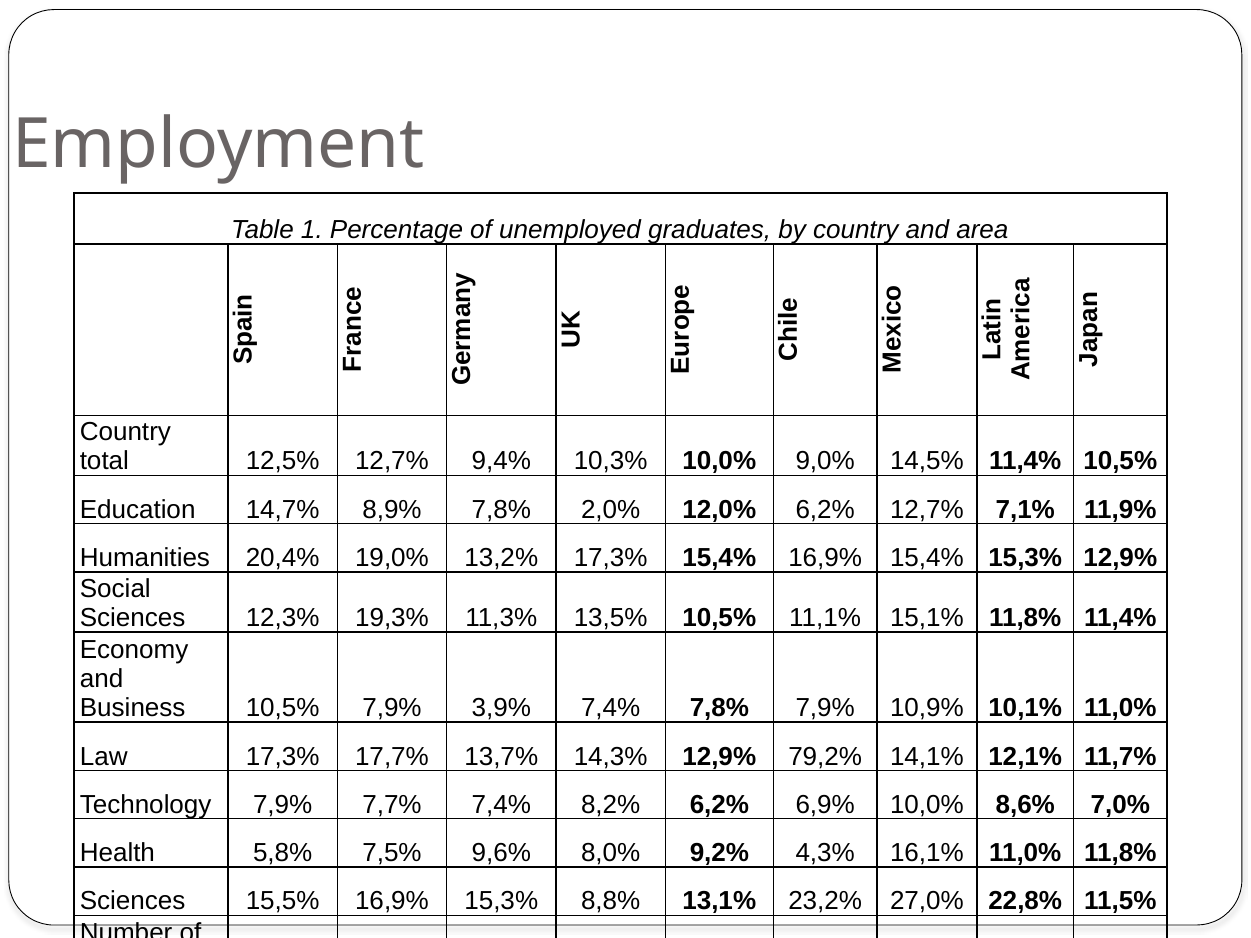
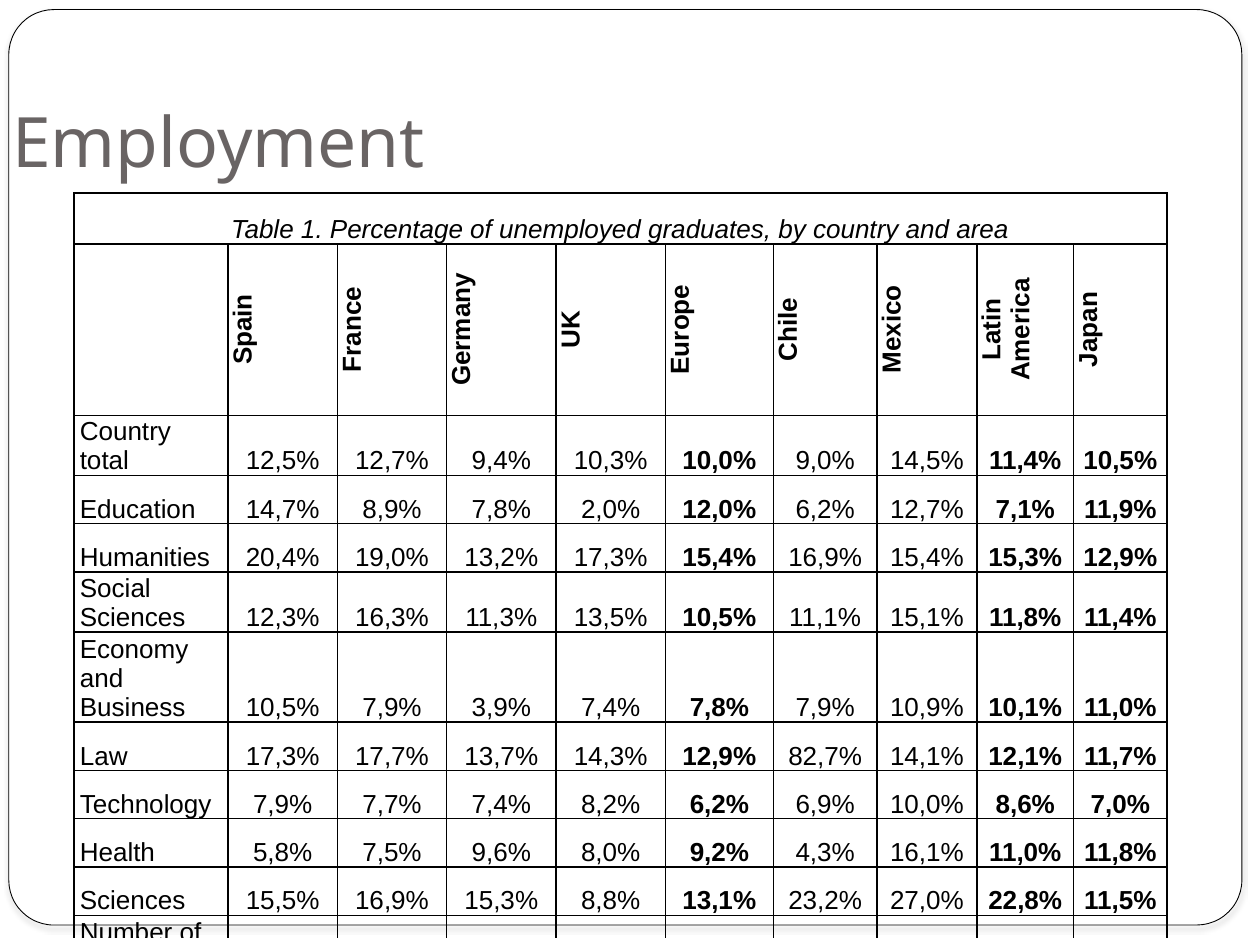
19,3%: 19,3% -> 16,3% (392, 618)
79,2%: 79,2% -> 82,7% (825, 757)
